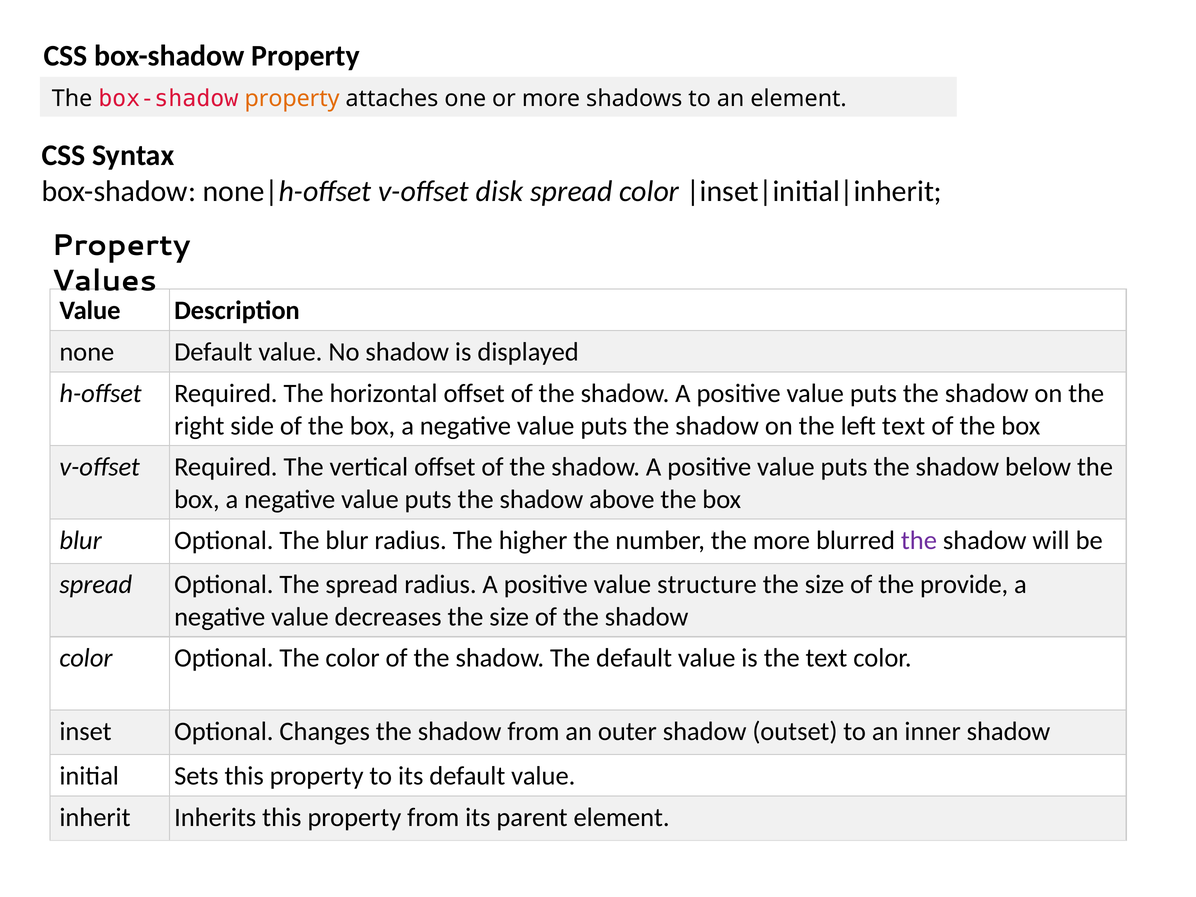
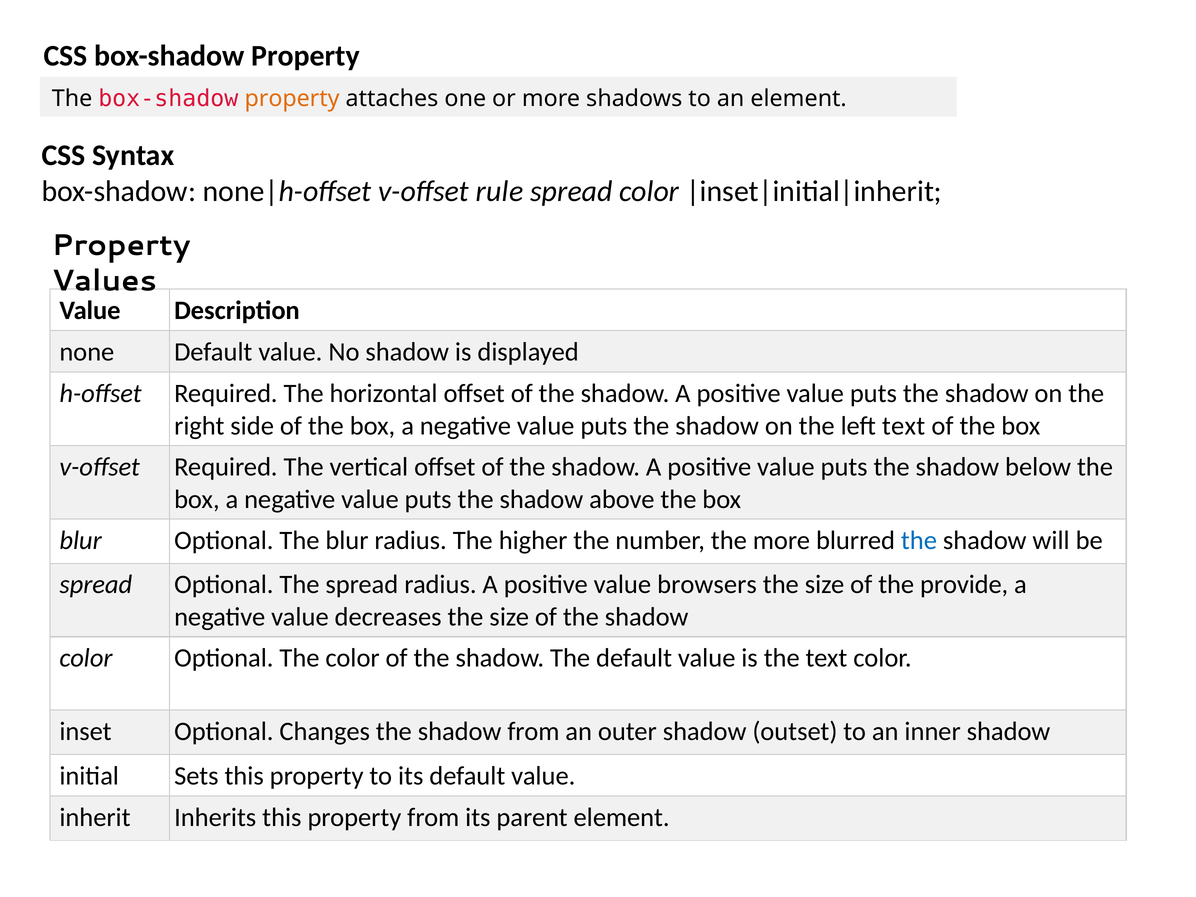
disk: disk -> rule (500, 191)
the colour: purple -> blue (919, 540)
structure: structure -> browsers (707, 585)
